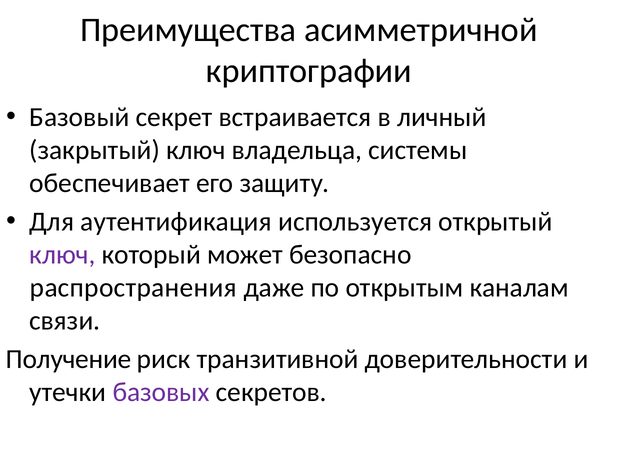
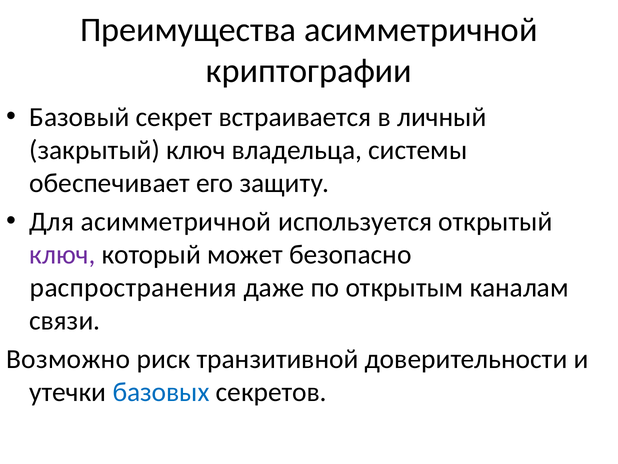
Для аутентификация: аутентификация -> асимметричной (176, 221)
Получение: Получение -> Возможно (68, 359)
базовых colour: purple -> blue (161, 392)
